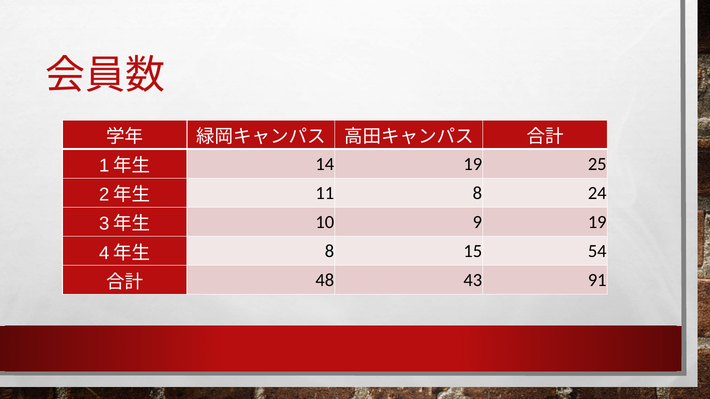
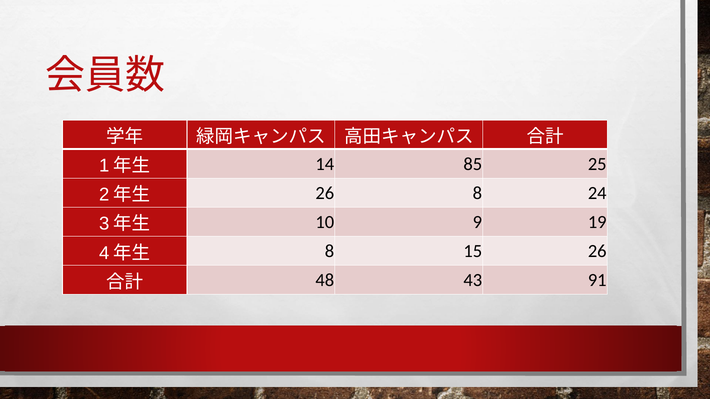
14 19: 19 -> 85 (473, 164)
11: 11 -> 26 (325, 193)
15 54: 54 -> 26 (597, 251)
